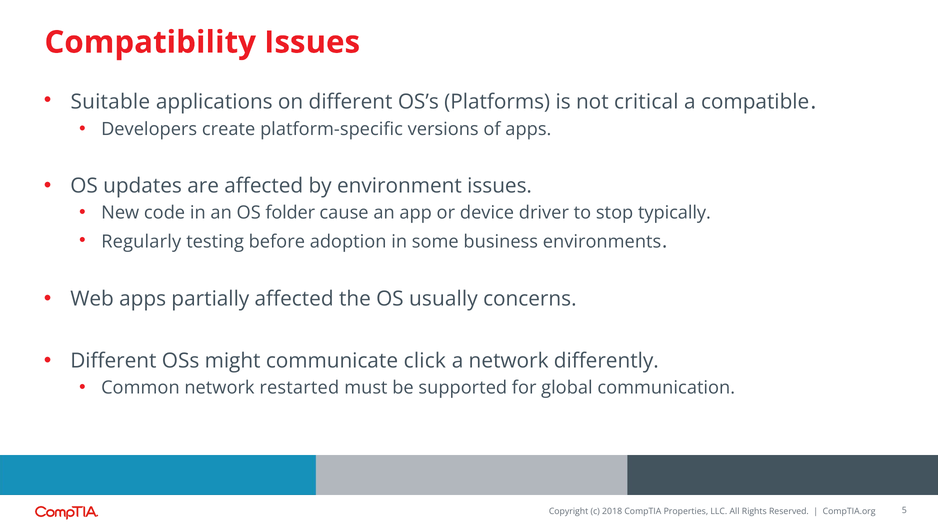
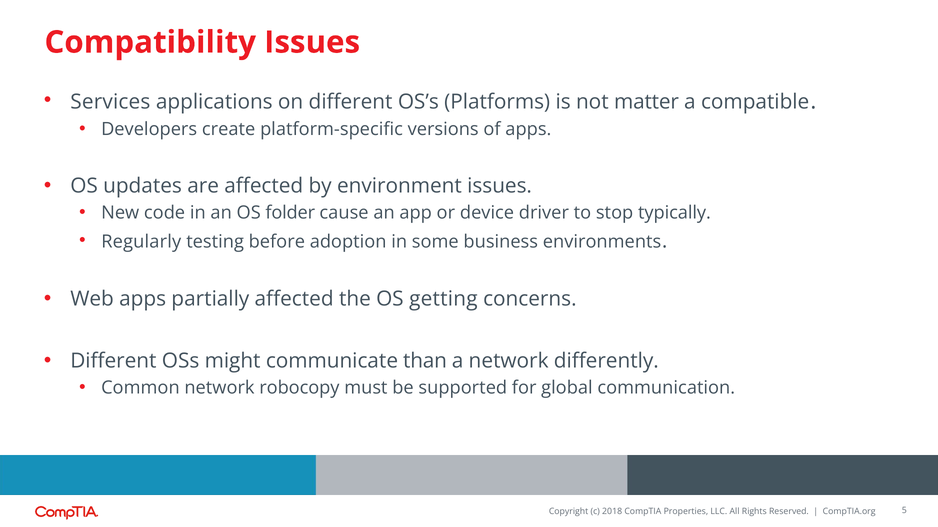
Suitable: Suitable -> Services (110, 102)
critical: critical -> matter (647, 102)
usually: usually -> getting (443, 299)
click: click -> than (425, 361)
restarted: restarted -> robocopy (299, 388)
